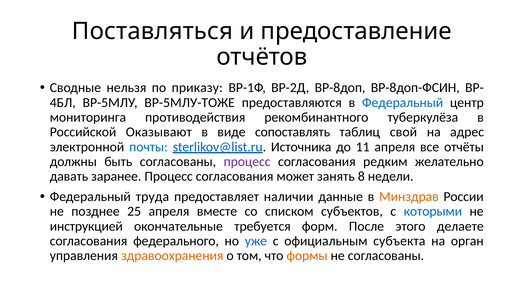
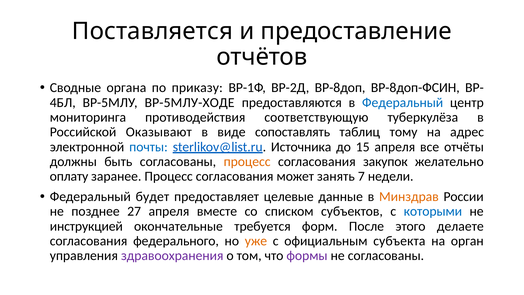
Поставляться: Поставляться -> Поставляется (153, 31)
нельзя: нельзя -> органа (126, 88)
ВР-5МЛУ-ТОЖЕ: ВР-5МЛУ-ТОЖЕ -> ВР-5МЛУ-ХОДЕ (190, 102)
рекомбинантного: рекомбинантного -> соответствующую (316, 117)
свой: свой -> тому (404, 132)
11: 11 -> 15 (363, 147)
процесс colour: purple -> orange (247, 162)
редким: редким -> закупок (385, 162)
давать: давать -> оплату (69, 176)
8: 8 -> 7 (361, 176)
труда: труда -> будет (152, 197)
наличии: наличии -> целевые (289, 197)
25: 25 -> 27 (134, 211)
уже colour: blue -> orange (256, 241)
здравоохранения colour: orange -> purple (172, 255)
формы colour: orange -> purple (307, 255)
